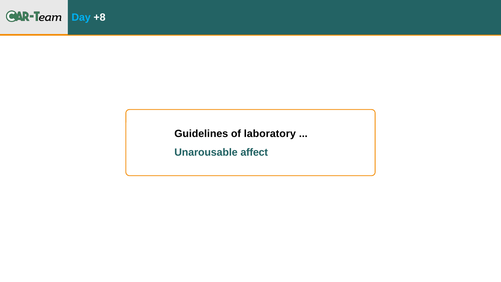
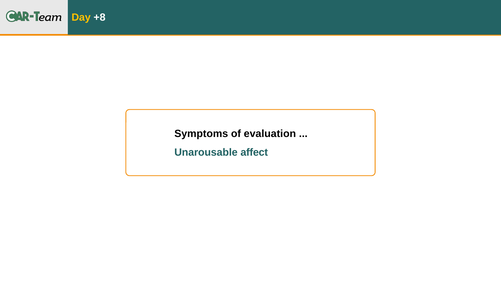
Day colour: light blue -> yellow (81, 17)
Guidelines: Guidelines -> Symptoms (201, 134)
laboratory: laboratory -> evaluation (270, 134)
